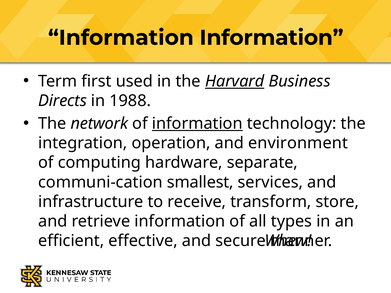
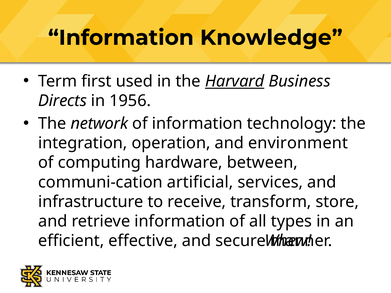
Information Information: Information -> Knowledge (271, 38)
1988: 1988 -> 1956 (130, 101)
information underline: present -> none (197, 124)
separate: separate -> between (262, 163)
smallest: smallest -> artificial (200, 182)
